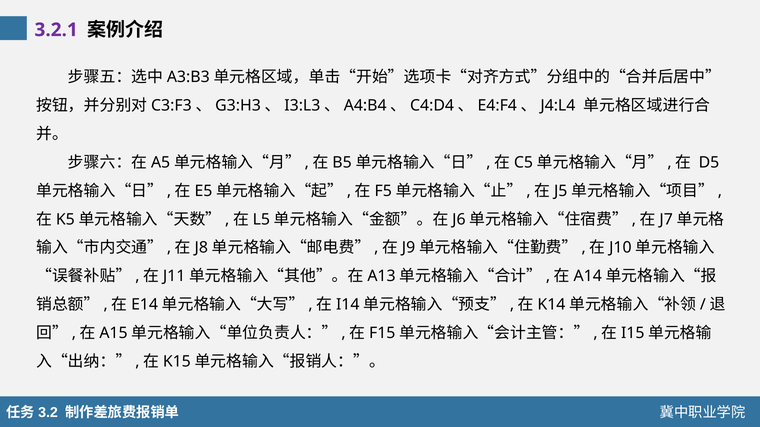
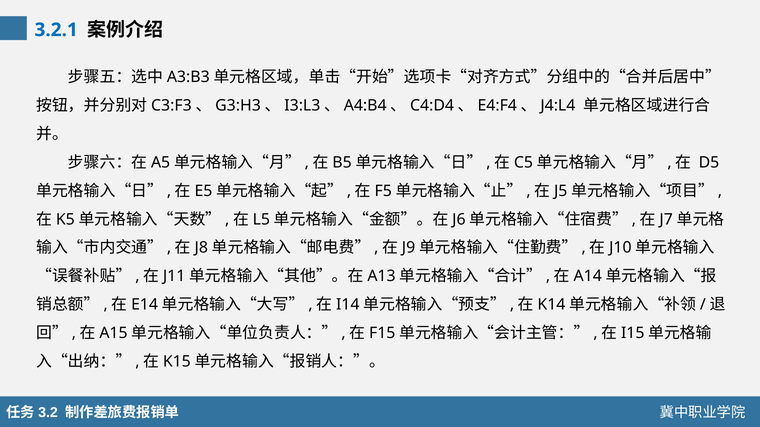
3.2.1 colour: purple -> blue (56, 30)
